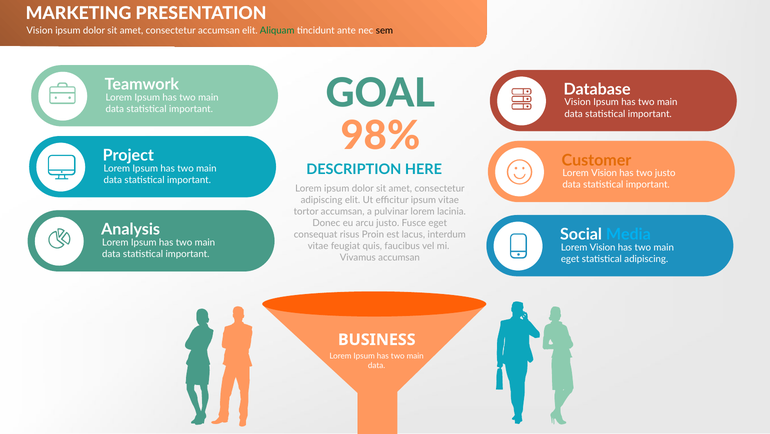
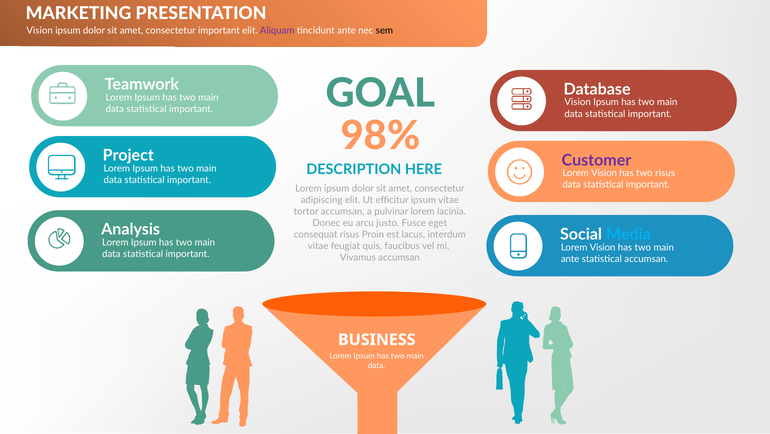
consectetur accumsan: accumsan -> important (219, 31)
Aliquam colour: green -> purple (277, 31)
Customer colour: orange -> purple (596, 160)
two justo: justo -> risus (665, 173)
eget: eget -> ante (570, 259)
statistical adipiscing: adipiscing -> accumsan (646, 259)
